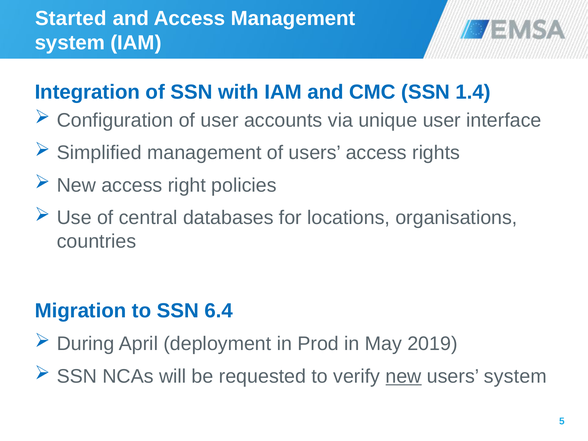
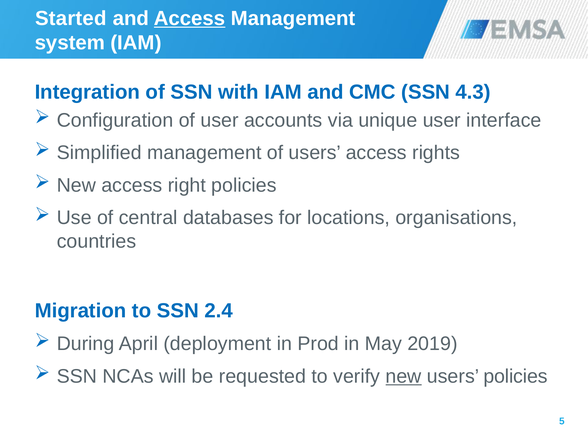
Access underline: none -> present (190, 18)
1.4: 1.4 -> 4.3 (473, 92)
6.4: 6.4 -> 2.4 (219, 311)
users system: system -> policies (516, 376)
